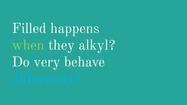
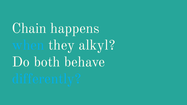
Filled: Filled -> Chain (29, 28)
when colour: light green -> light blue (28, 45)
very: very -> both (47, 62)
